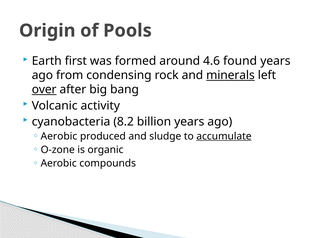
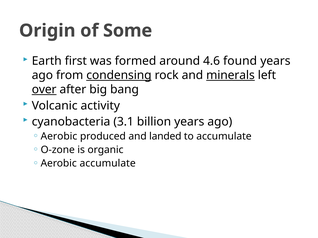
Pools: Pools -> Some (128, 31)
condensing underline: none -> present (119, 75)
8.2: 8.2 -> 3.1 (124, 122)
sludge: sludge -> landed (165, 136)
accumulate underline: present -> none (224, 136)
Aerobic compounds: compounds -> accumulate (108, 164)
